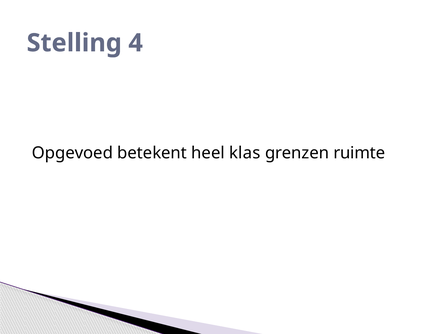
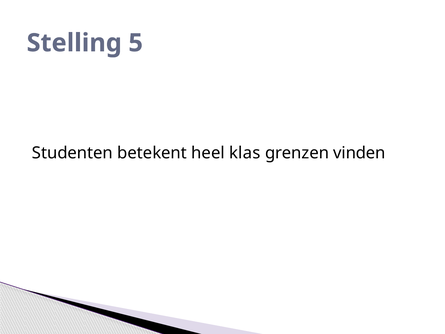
4: 4 -> 5 (136, 43)
Opgevoed: Opgevoed -> Studenten (72, 153)
ruimte: ruimte -> vinden (359, 153)
